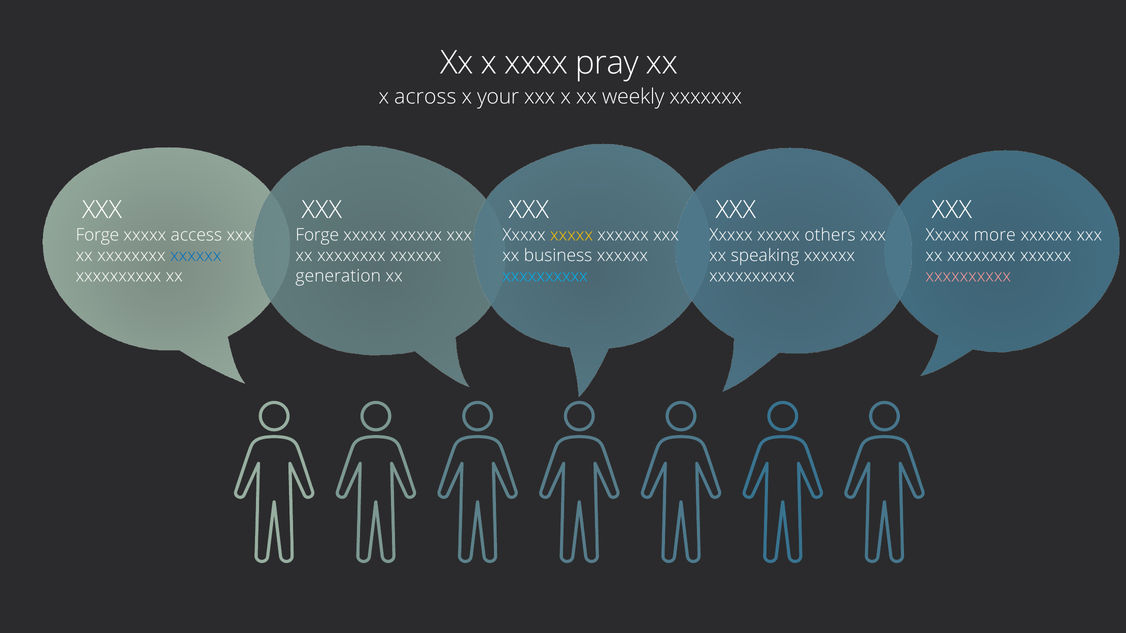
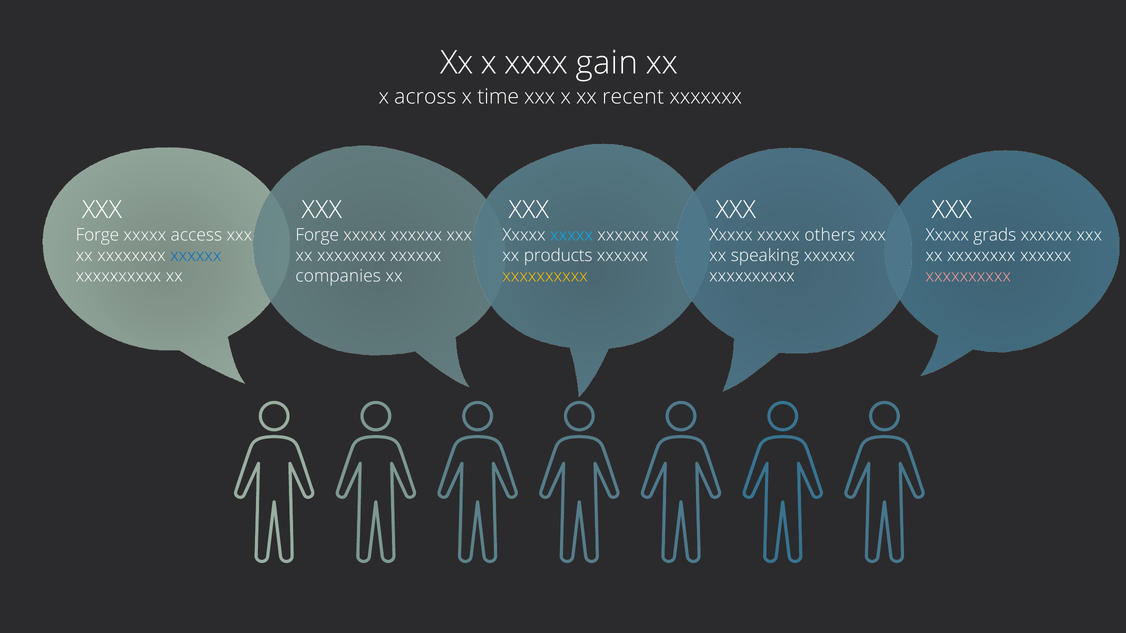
pray: pray -> gain (607, 63)
your: your -> time (498, 97)
weekly: weekly -> recent (633, 97)
xxxxx colour: yellow -> light blue (572, 235)
more: more -> grads (995, 235)
business: business -> products (558, 256)
generation: generation -> companies (338, 276)
xxxxxxxxxx colour: light blue -> yellow (545, 276)
